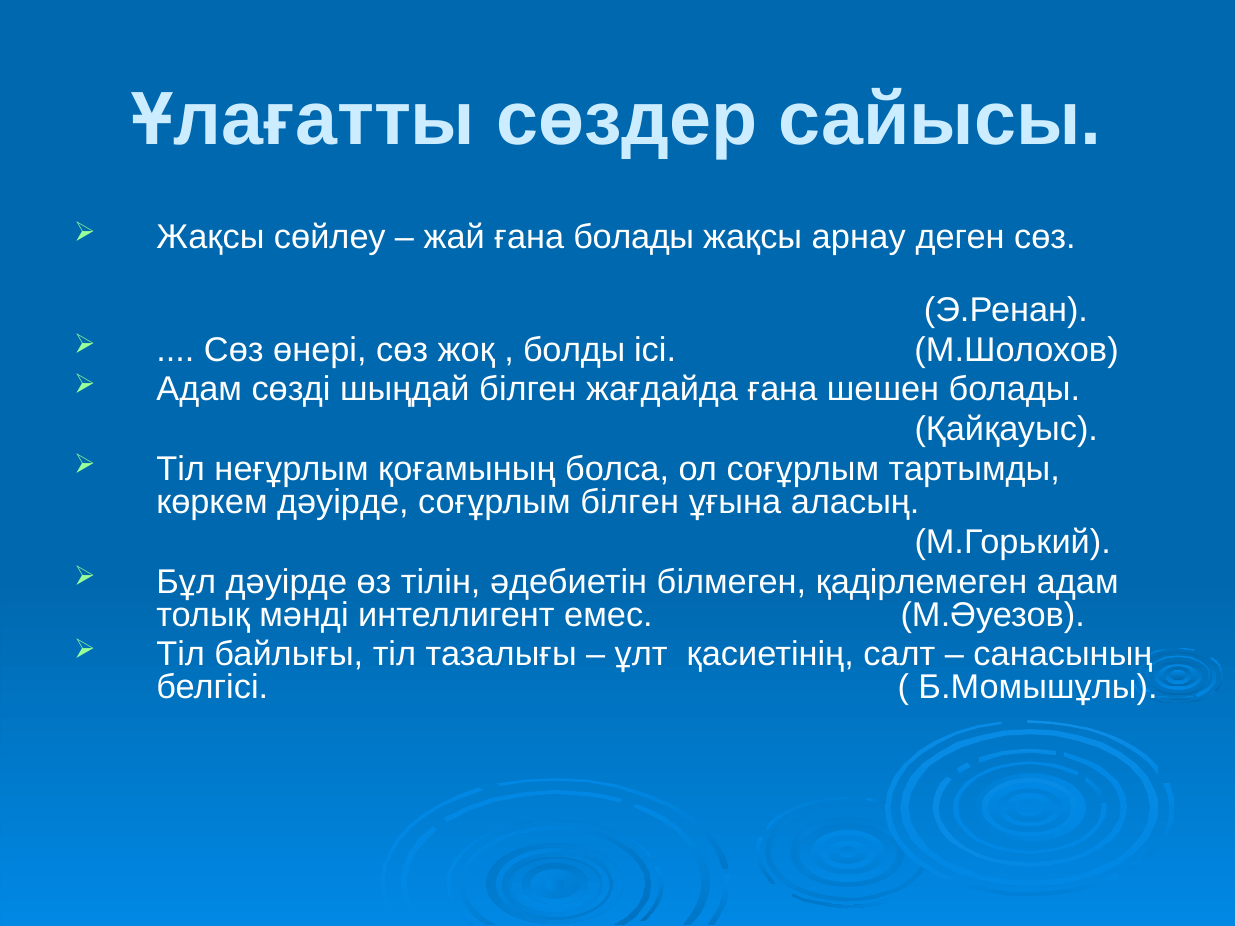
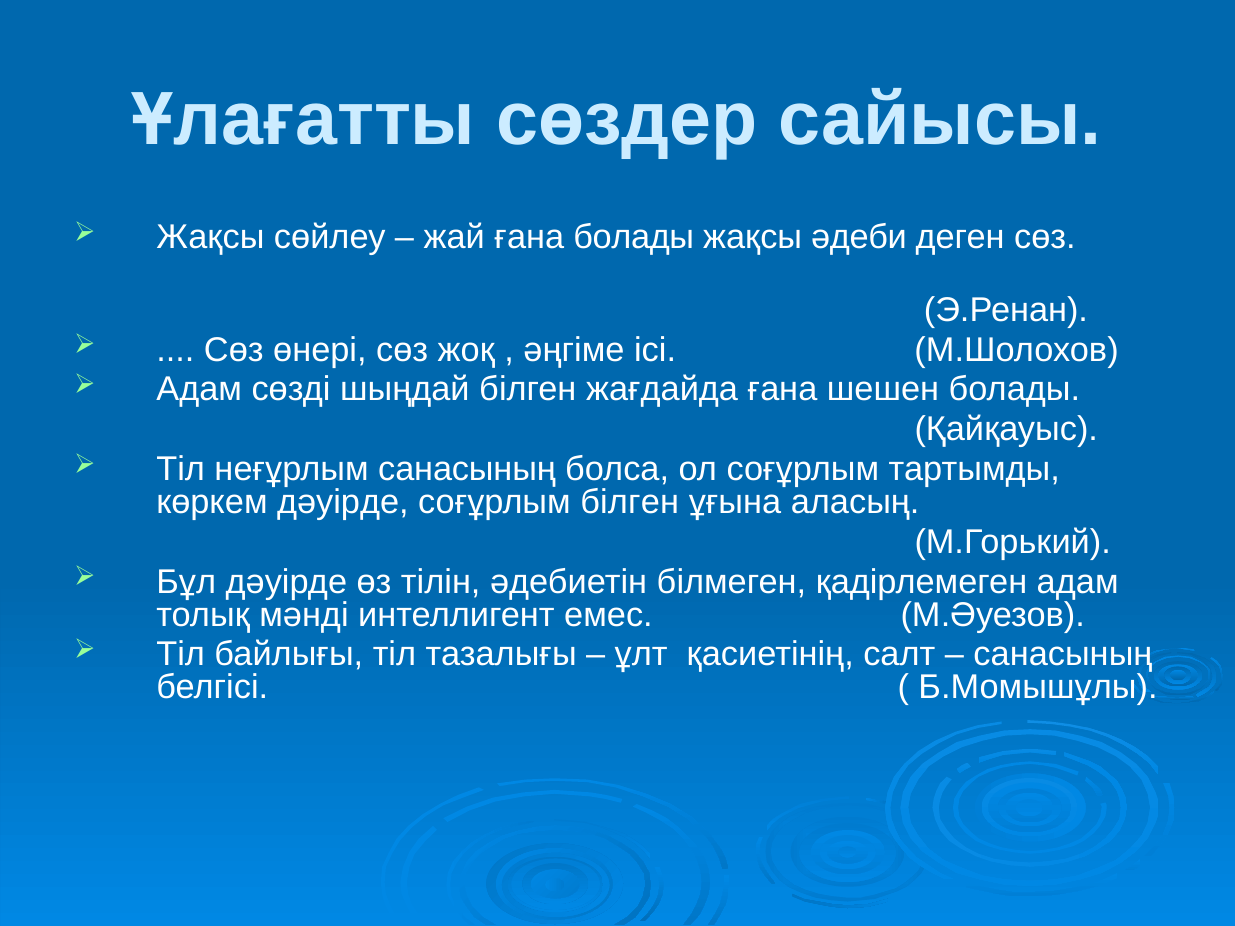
арнау: арнау -> әдеби (859, 237)
болды: болды -> әңгіме (574, 350)
неғұрлым қоғамының: қоғамының -> санасының (467, 469)
